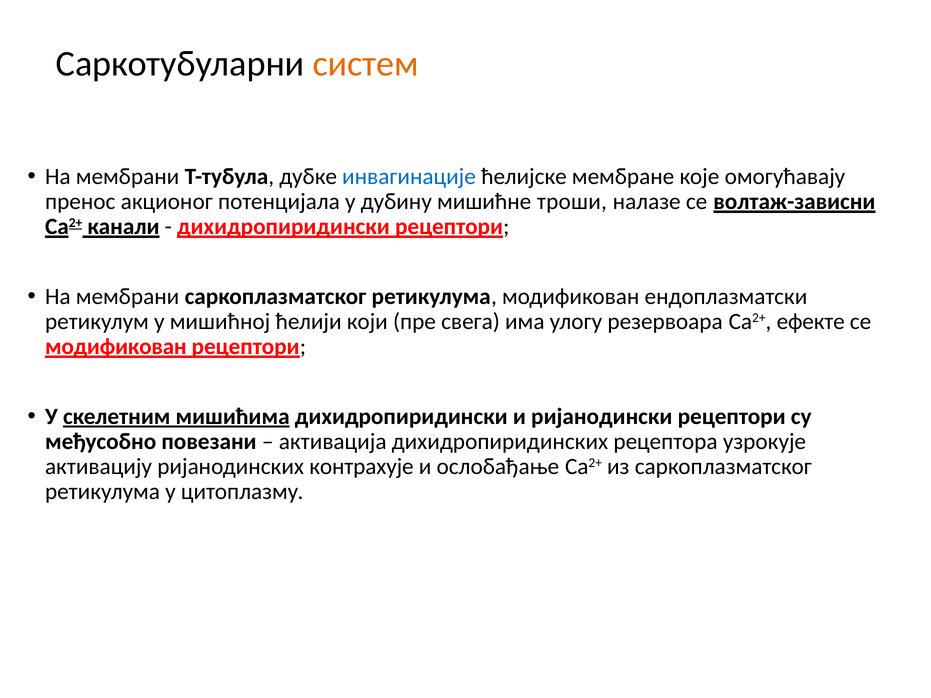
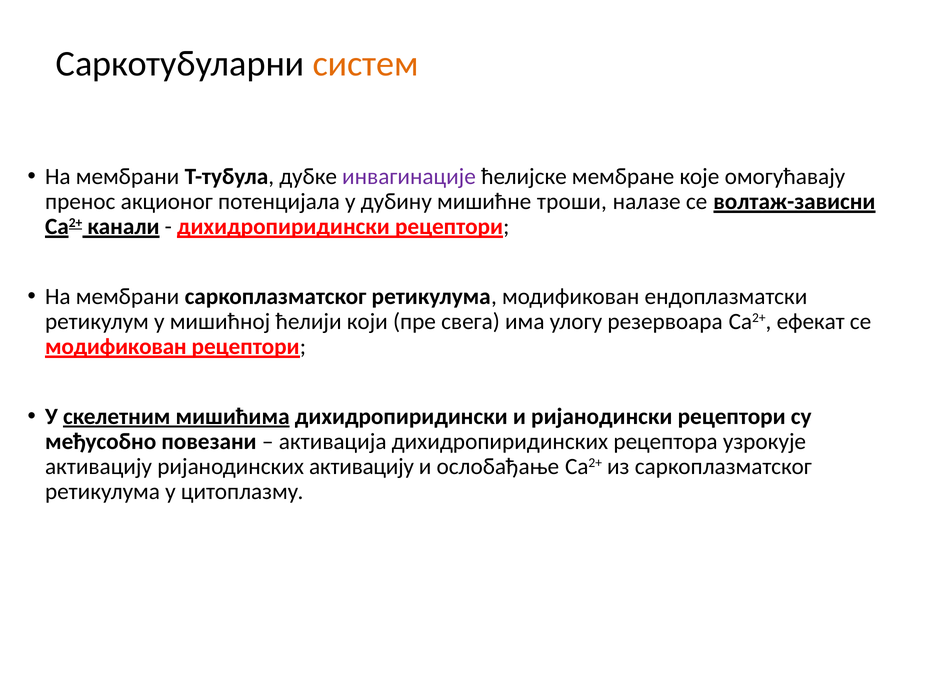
инвагинације colour: blue -> purple (409, 177)
ефекте: ефекте -> ефекат (811, 322)
ријанодинских контрахује: контрахује -> активацију (362, 467)
